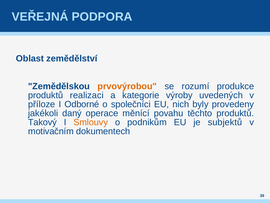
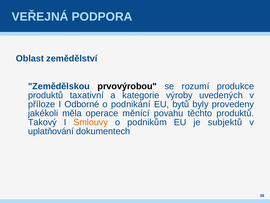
prvovýrobou colour: orange -> black (127, 86)
realizaci: realizaci -> taxativní (87, 95)
společníci: společníci -> podnikání (131, 104)
nich: nich -> bytů (181, 104)
daný: daný -> měla (72, 113)
motivačním: motivačním -> uplatňování (51, 131)
